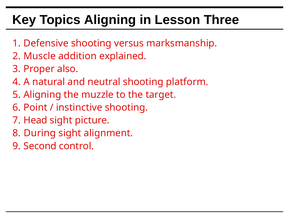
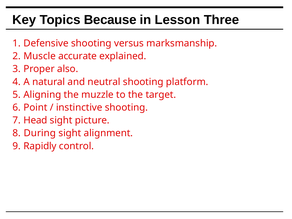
Topics Aligning: Aligning -> Because (110, 20)
addition: addition -> accurate (78, 56)
Second: Second -> Rapidly (40, 146)
